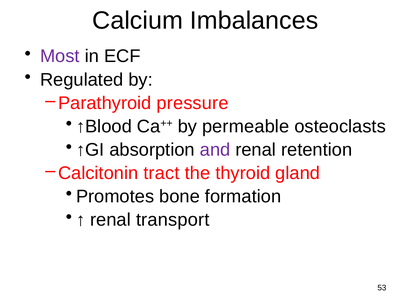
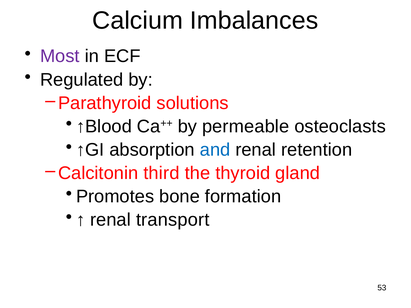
pressure: pressure -> solutions (193, 103)
and colour: purple -> blue (215, 150)
tract: tract -> third (161, 173)
